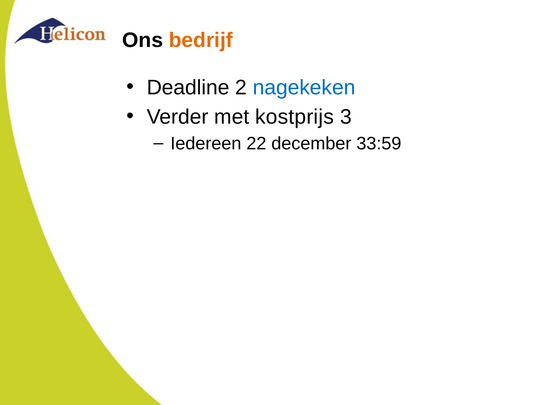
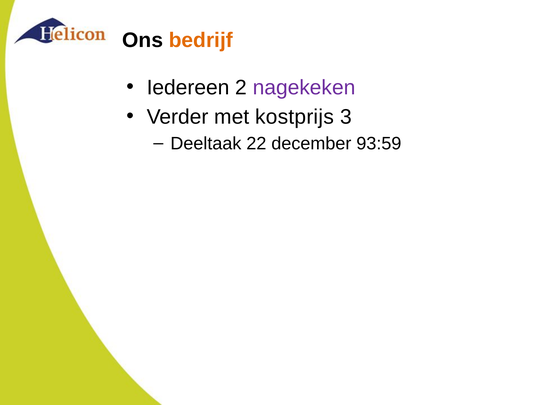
Deadline: Deadline -> Iedereen (188, 87)
nagekeken colour: blue -> purple (304, 87)
Iedereen: Iedereen -> Deeltaak (206, 144)
33:59: 33:59 -> 93:59 (379, 144)
